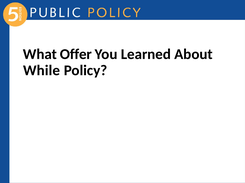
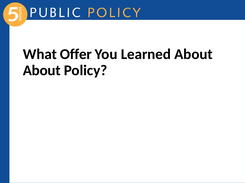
While: While -> About (42, 71)
